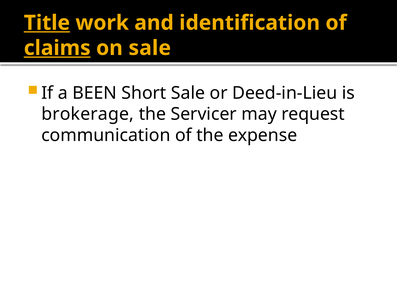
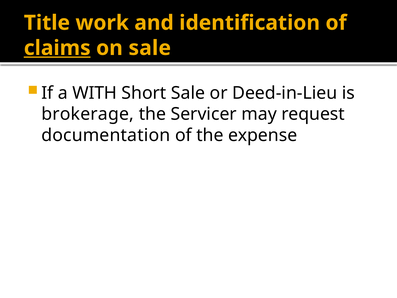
Title underline: present -> none (47, 23)
BEEN: BEEN -> WITH (95, 93)
communication: communication -> documentation (106, 135)
